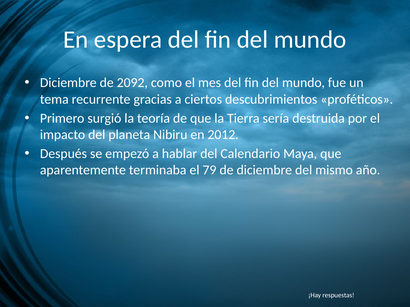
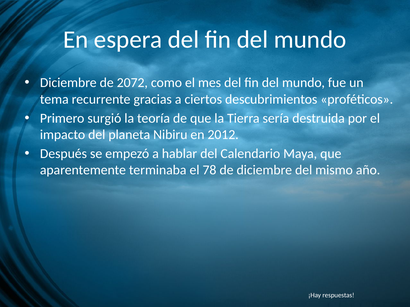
2092: 2092 -> 2072 (132, 83)
79: 79 -> 78 (209, 170)
